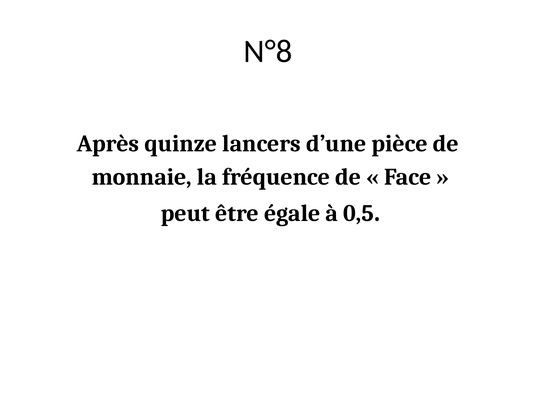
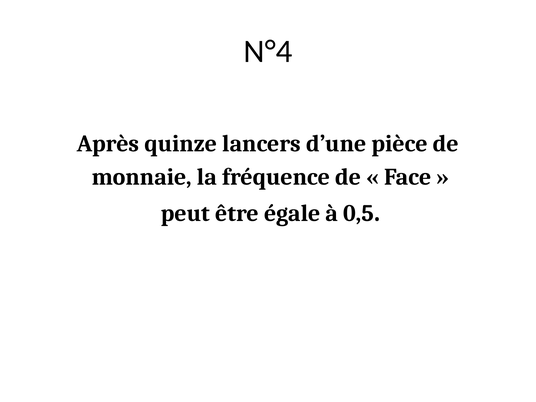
N°8: N°8 -> N°4 (268, 51)
